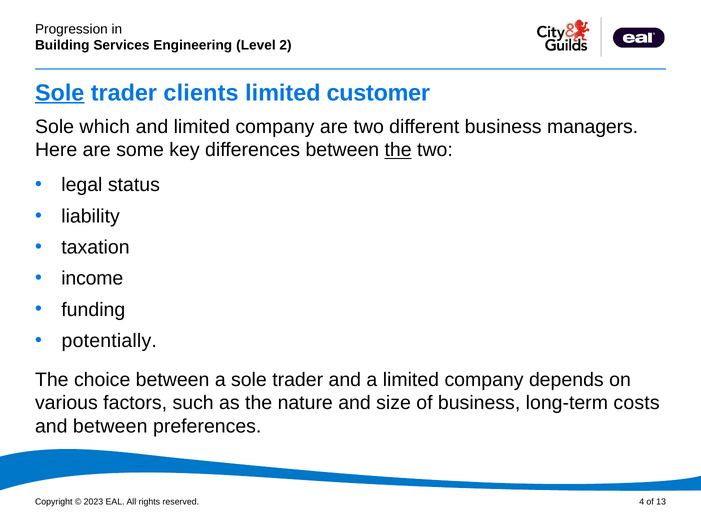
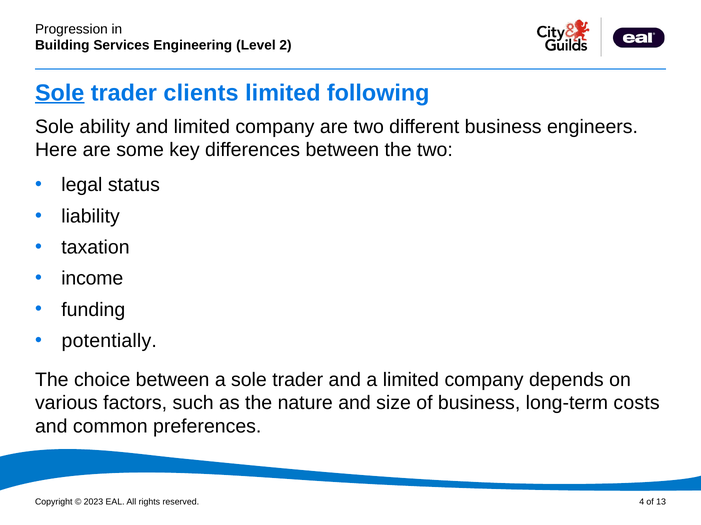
customer: customer -> following (378, 93)
which: which -> ability (105, 127)
managers: managers -> engineers (593, 127)
the underline: present -> none (398, 150)
and between: between -> common (110, 427)
